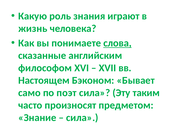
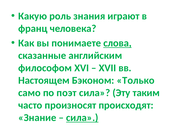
жизнь: жизнь -> франц (33, 29)
Бывает: Бывает -> Только (136, 81)
предметом: предметом -> происходят (126, 105)
сила underline: none -> present (82, 118)
